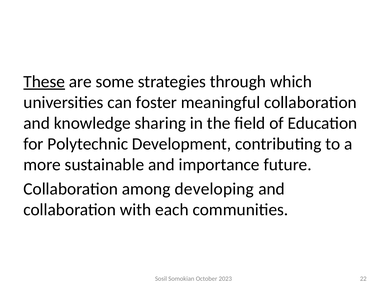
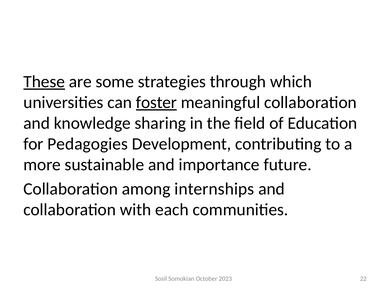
foster underline: none -> present (156, 103)
Polytechnic: Polytechnic -> Pedagogies (88, 144)
developing: developing -> internships (214, 189)
